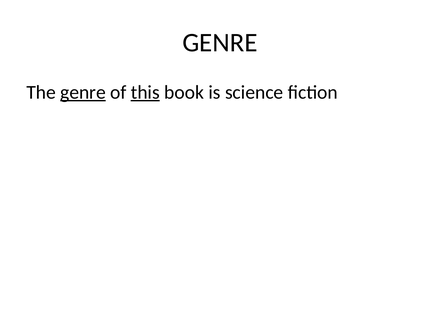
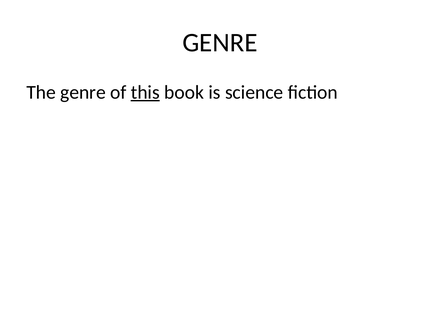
genre underline: present -> none (83, 92)
